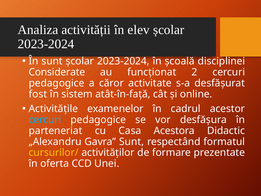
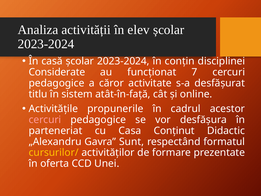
În sunt: sunt -> casă (52, 61)
școală: școală -> conțin (180, 61)
2: 2 -> 7 (194, 72)
fost: fost -> titlu (38, 94)
examenelor: examenelor -> propunerile (115, 109)
cercuri colour: light blue -> pink (45, 120)
Acestora: Acestora -> Conținut (174, 131)
